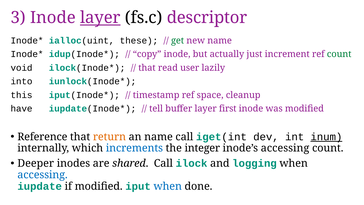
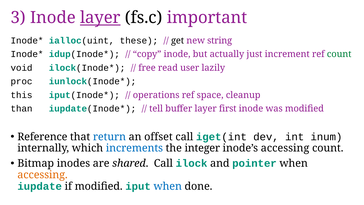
descriptor: descriptor -> important (207, 18)
get colour: green -> black (178, 40)
new name: name -> string (220, 40)
that: that -> free (147, 68)
into: into -> proc (22, 81)
timestamp: timestamp -> operations (156, 95)
have: have -> than (22, 109)
return colour: orange -> blue (109, 137)
an name: name -> offset (158, 137)
inum underline: present -> none (326, 137)
Deeper: Deeper -> Bitmap (36, 163)
logging: logging -> pointer (254, 163)
accessing colour: blue -> orange (43, 175)
